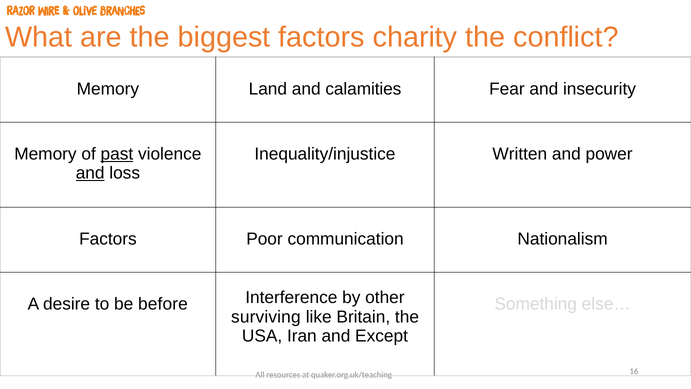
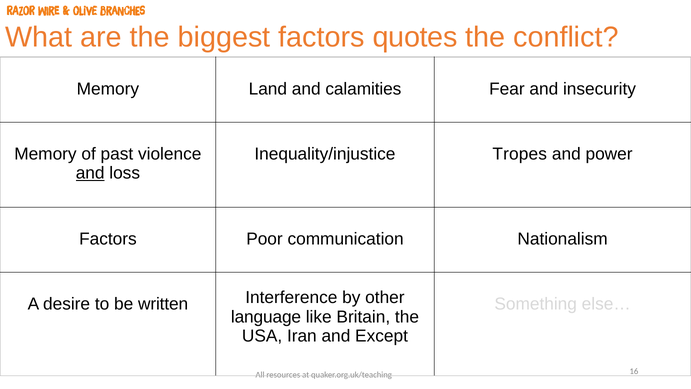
charity: charity -> quotes (415, 37)
past underline: present -> none (117, 154)
Written: Written -> Tropes (520, 154)
before: before -> written (163, 304)
surviving: surviving -> language (266, 317)
